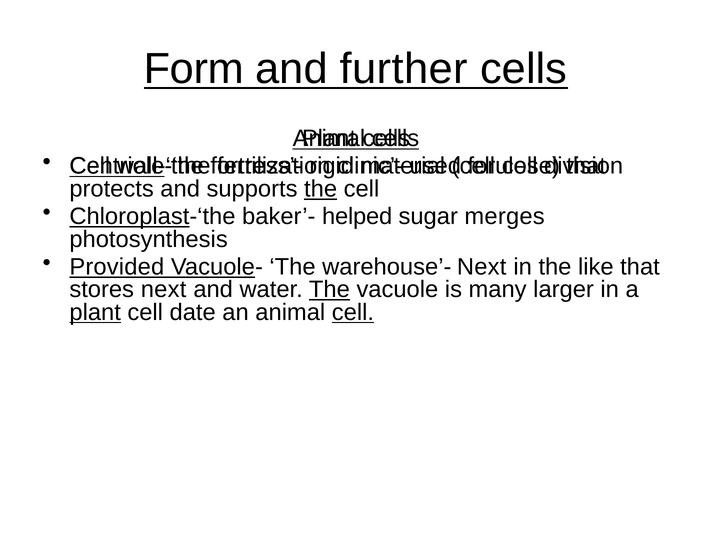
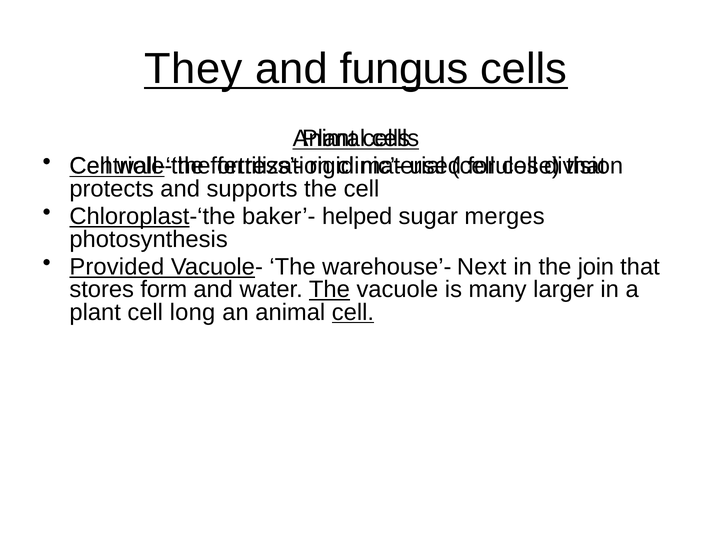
Form: Form -> They (193, 69)
further: further -> fungus (404, 69)
the underline: present -> none (321, 189)
like: like -> join (596, 267)
stores next: next -> form (164, 289)
plant underline: present -> none (95, 312)
date: date -> long (193, 312)
